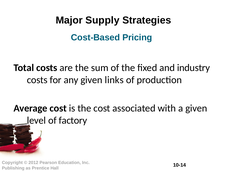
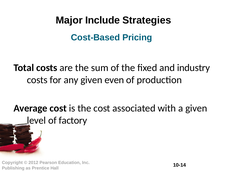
Supply: Supply -> Include (103, 20)
links: links -> even (114, 80)
